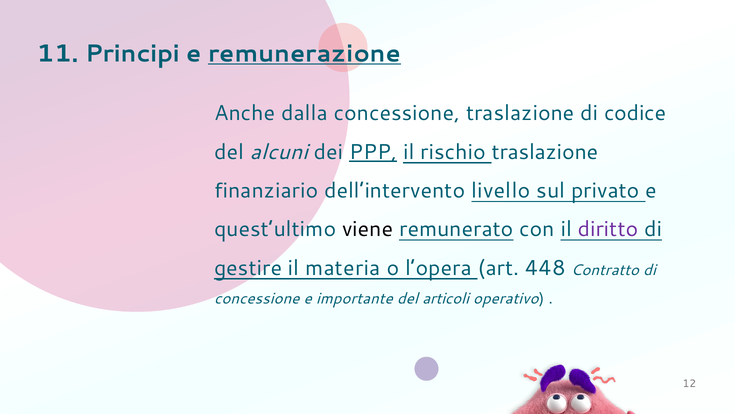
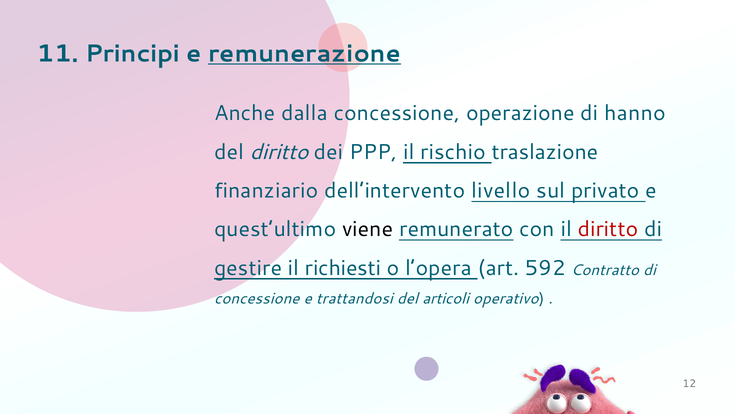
concessione traslazione: traslazione -> operazione (520, 113)
codice: codice -> hanno (635, 113)
del alcuni: alcuni -> diritto (279, 152)
PPP underline: present -> none (373, 152)
diritto colour: purple -> red (608, 229)
materia: materia -> richiesti (343, 268)
448: 448 -> 592 (545, 268)
importante: importante -> trattandosi (354, 298)
